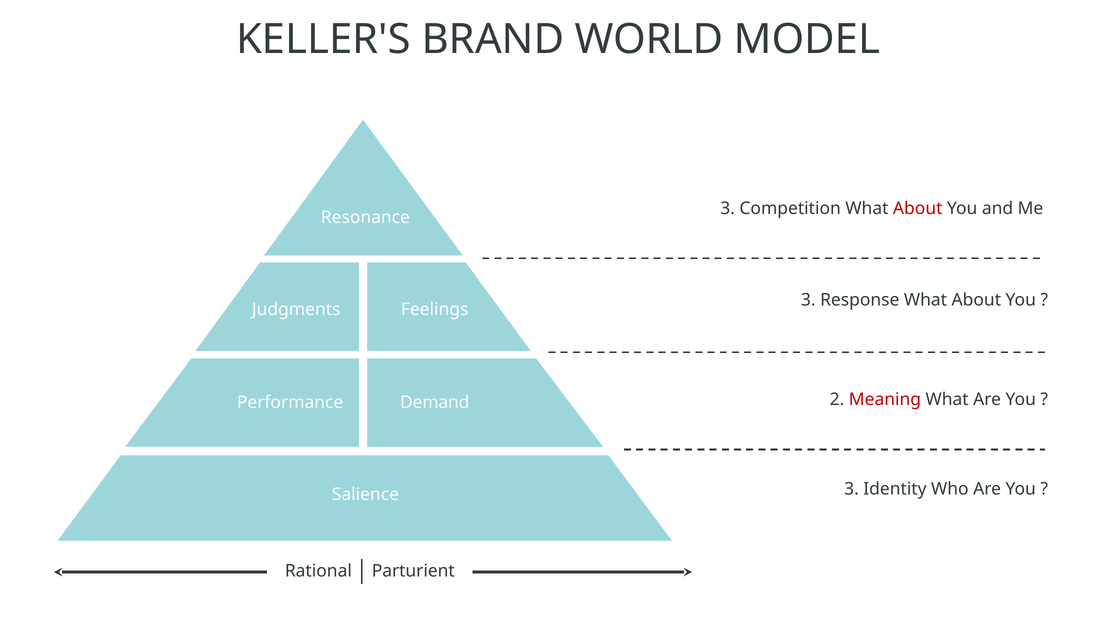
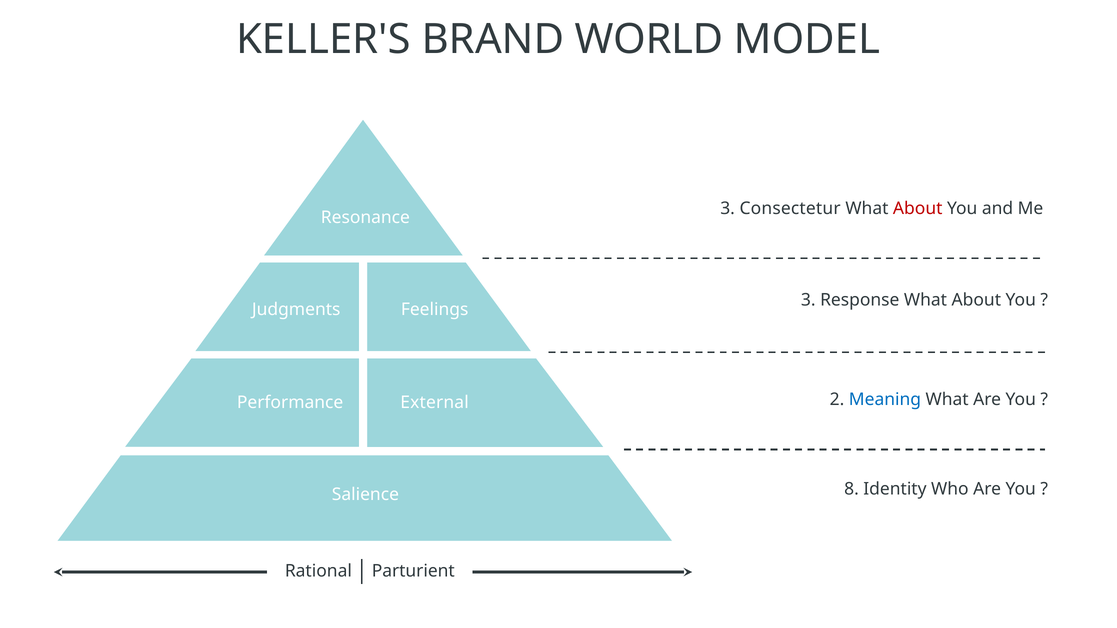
Competition: Competition -> Consectetur (790, 208)
Meaning colour: red -> blue (885, 400)
Demand: Demand -> External (435, 403)
Salience 3: 3 -> 8 (851, 489)
